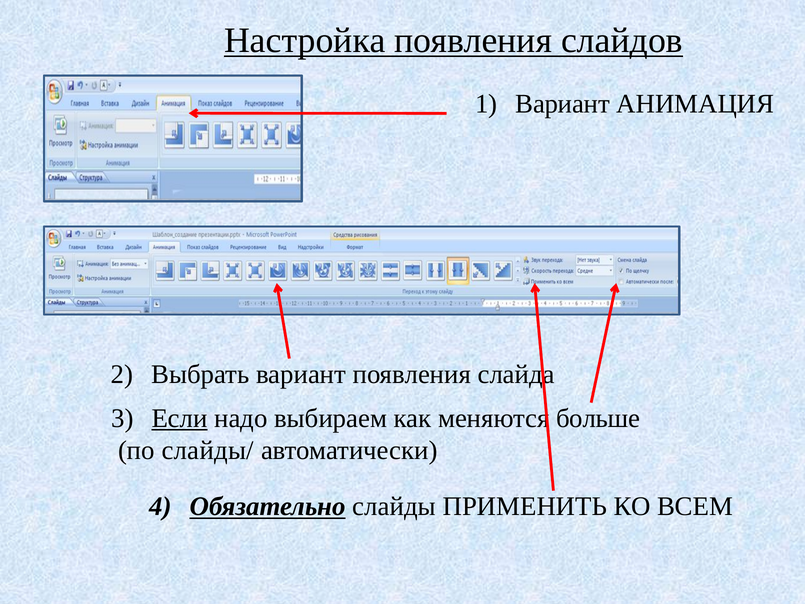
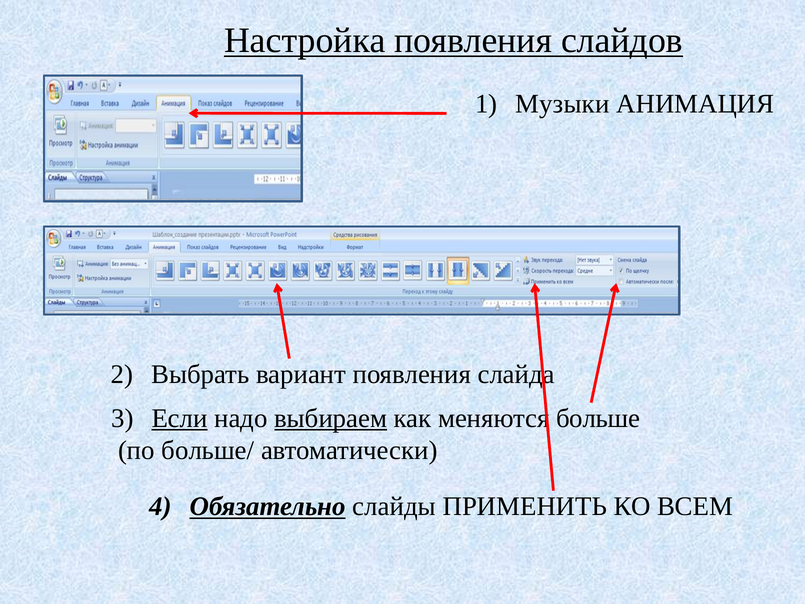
Вариант: Вариант -> Музыки (562, 104)
выбираем underline: none -> present (331, 418)
слайды/: слайды/ -> больше/ (208, 450)
